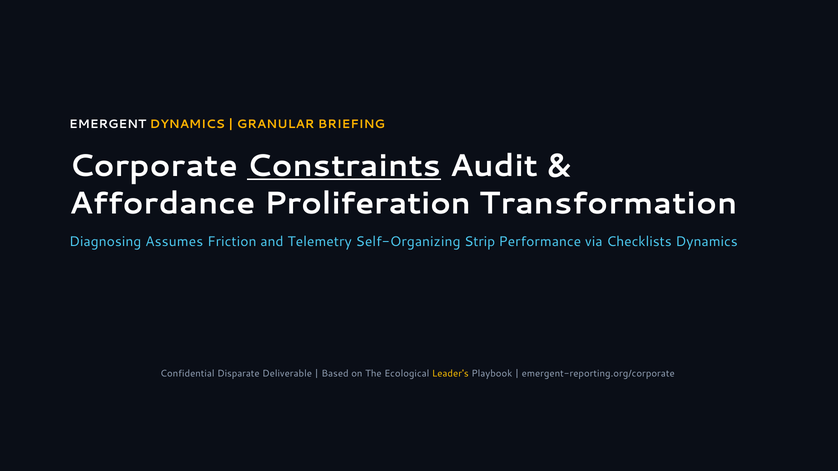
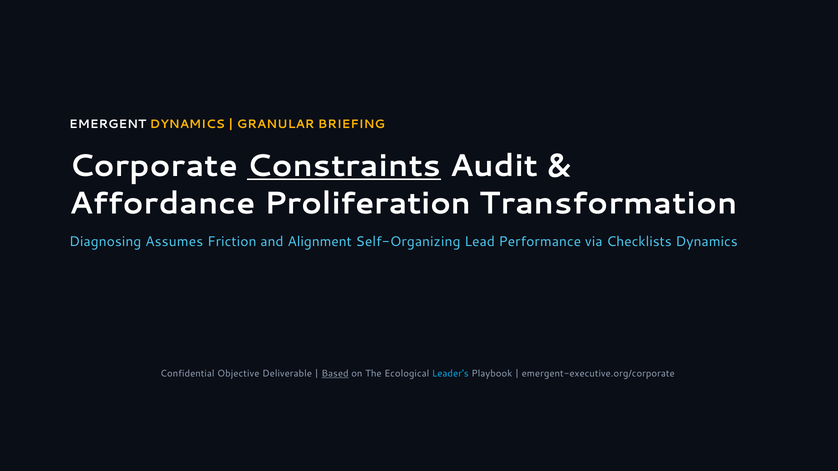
Telemetry: Telemetry -> Alignment (320, 242)
Strip: Strip -> Lead (480, 242)
Disparate: Disparate -> Objective (238, 374)
Based underline: none -> present (335, 374)
Leader's colour: yellow -> light blue (450, 374)
emergent-reporting.org/corporate: emergent-reporting.org/corporate -> emergent-executive.org/corporate (598, 374)
